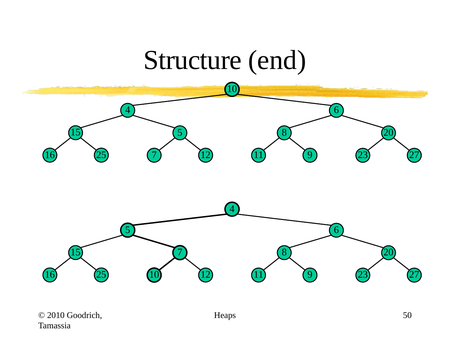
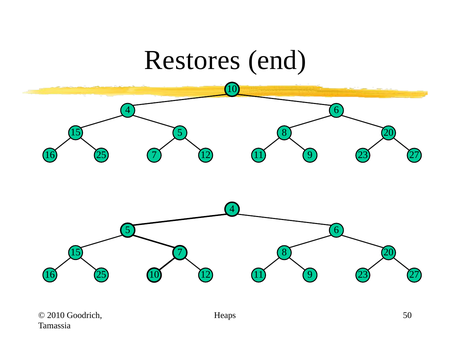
Structure: Structure -> Restores (192, 60)
